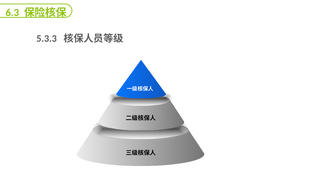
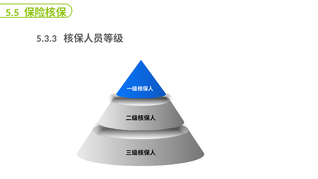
6.3: 6.3 -> 5.5 (12, 13)
